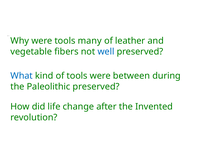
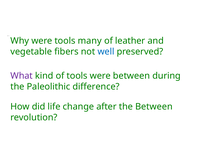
What colour: blue -> purple (22, 76)
Paleolithic preserved: preserved -> difference (96, 87)
the Invented: Invented -> Between (154, 107)
